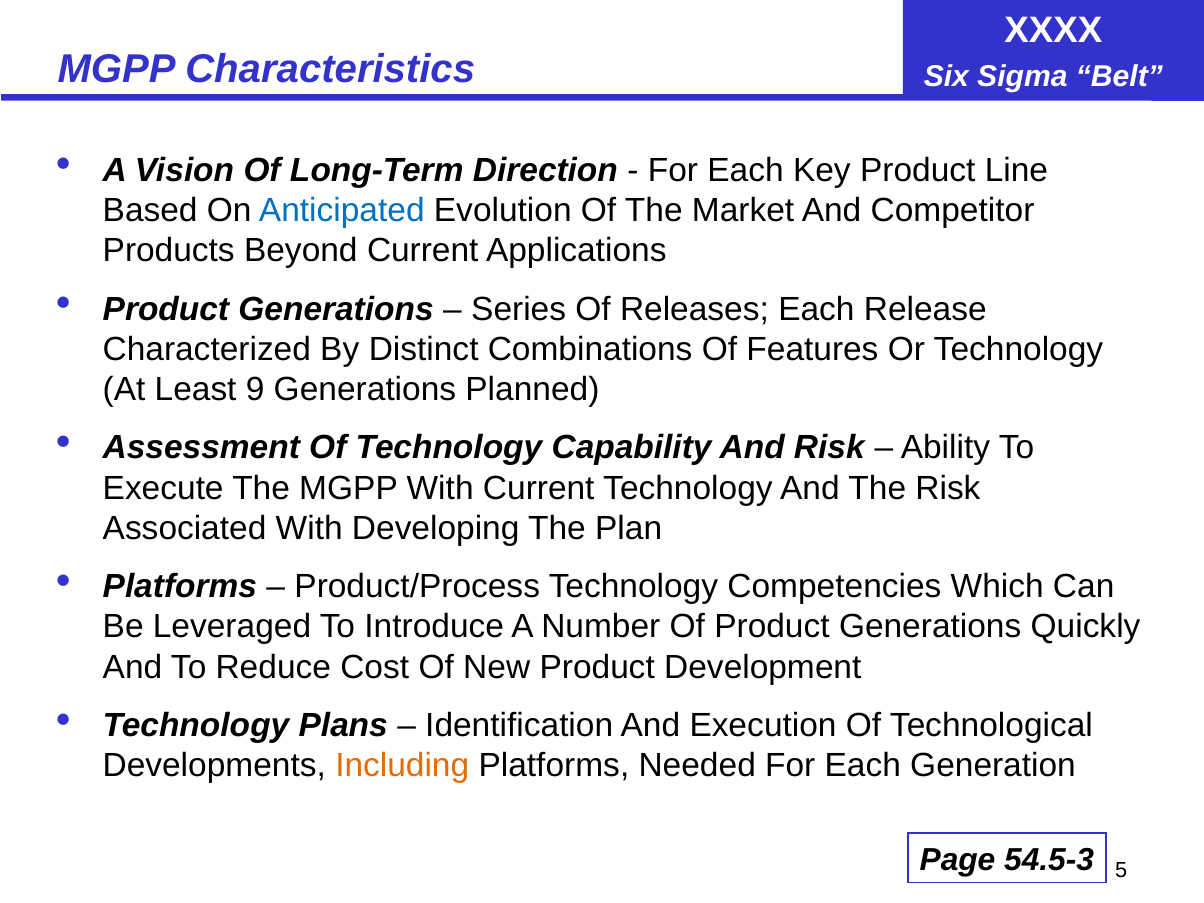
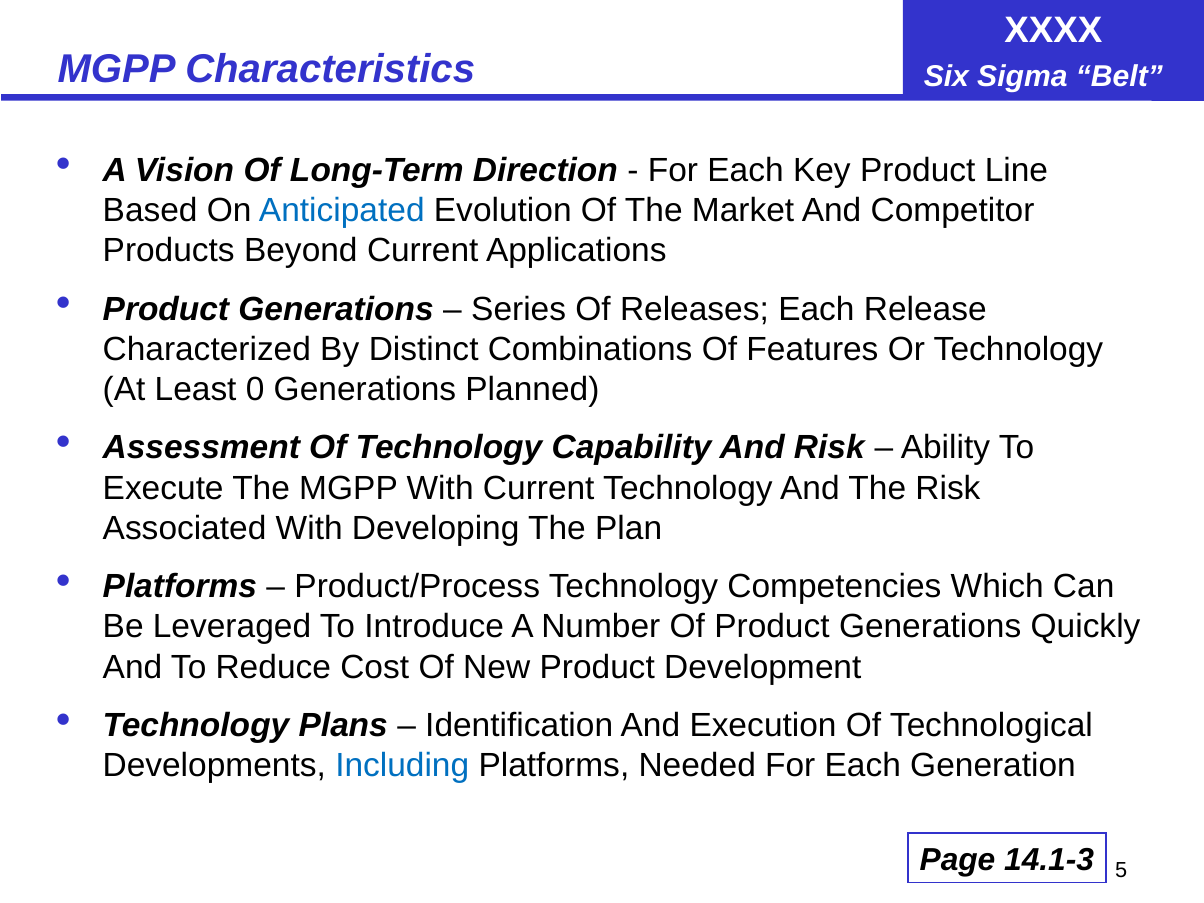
9: 9 -> 0 (255, 389)
Including colour: orange -> blue (402, 766)
54.5-3: 54.5-3 -> 14.1-3 (1049, 860)
